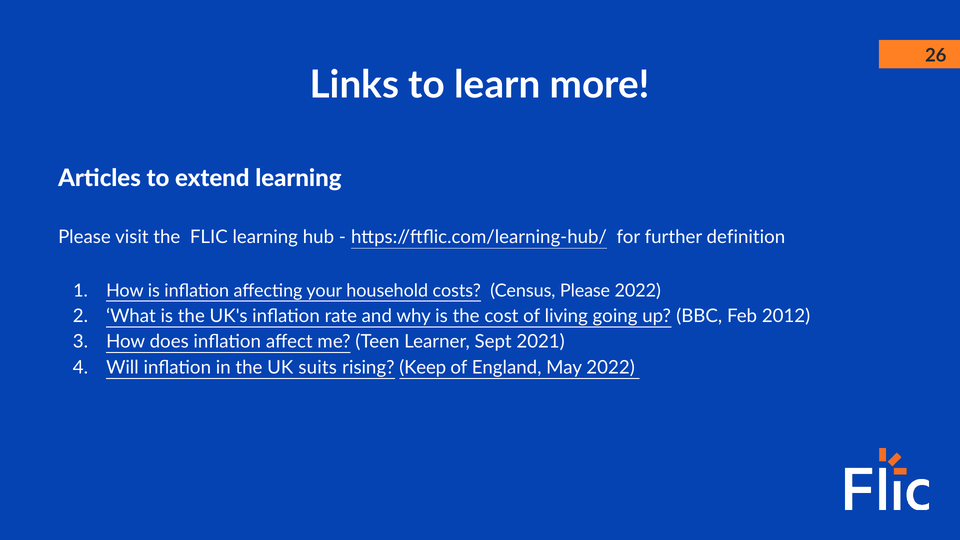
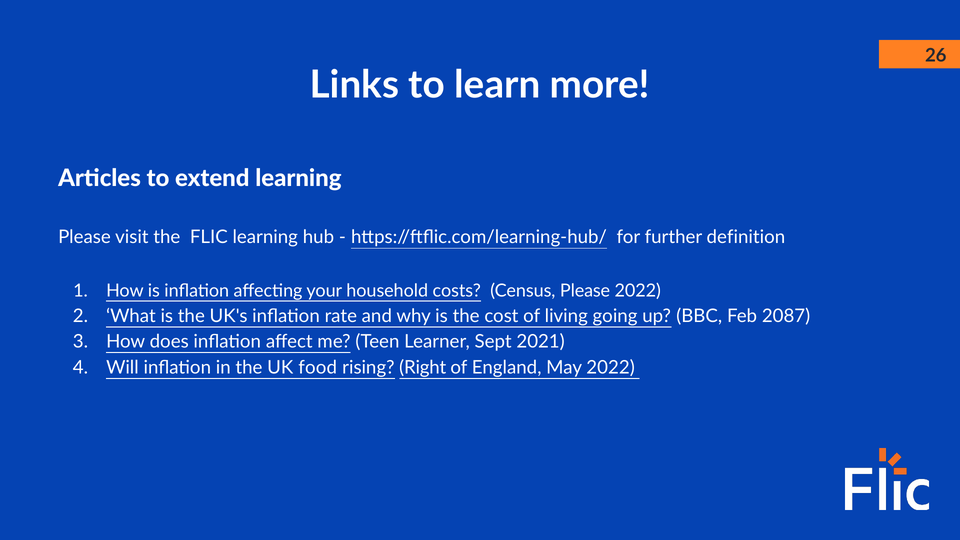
2012: 2012 -> 2087 (786, 316)
suits: suits -> food (318, 367)
Keep: Keep -> Right (423, 367)
